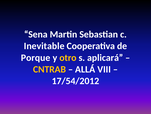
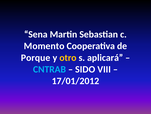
Inevitable: Inevitable -> Momento (44, 46)
CNTRAB colour: yellow -> light blue (50, 69)
ALLÁ: ALLÁ -> SIDO (85, 69)
17/54/2012: 17/54/2012 -> 17/01/2012 (75, 80)
